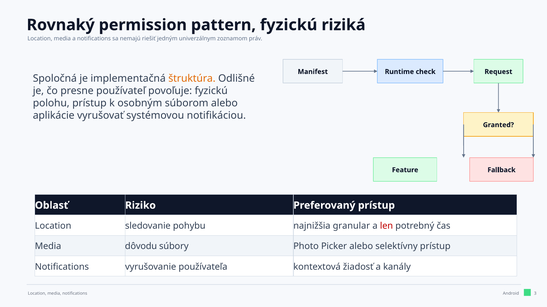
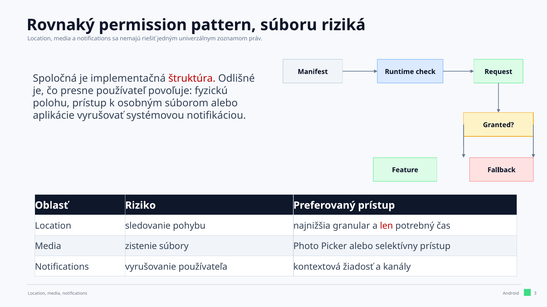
pattern fyzickú: fyzickú -> súboru (289, 25)
štruktúra colour: orange -> red (192, 79)
dôvodu: dôvodu -> zistenie (141, 247)
